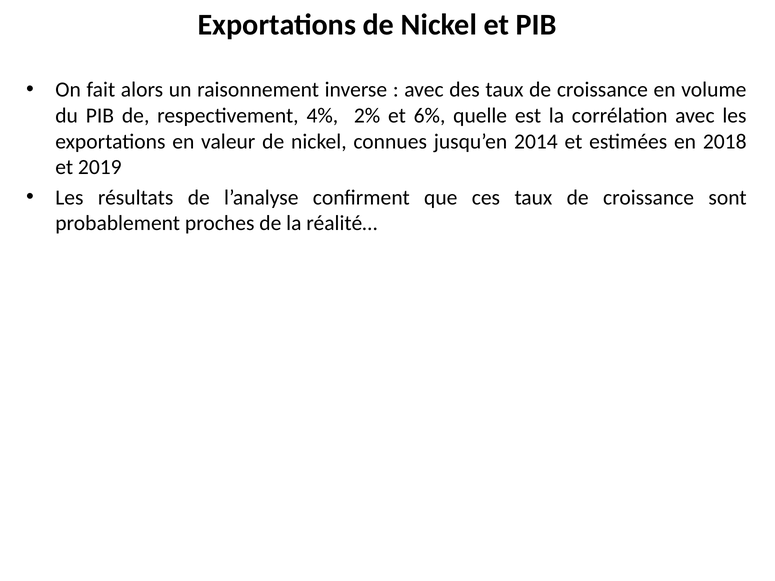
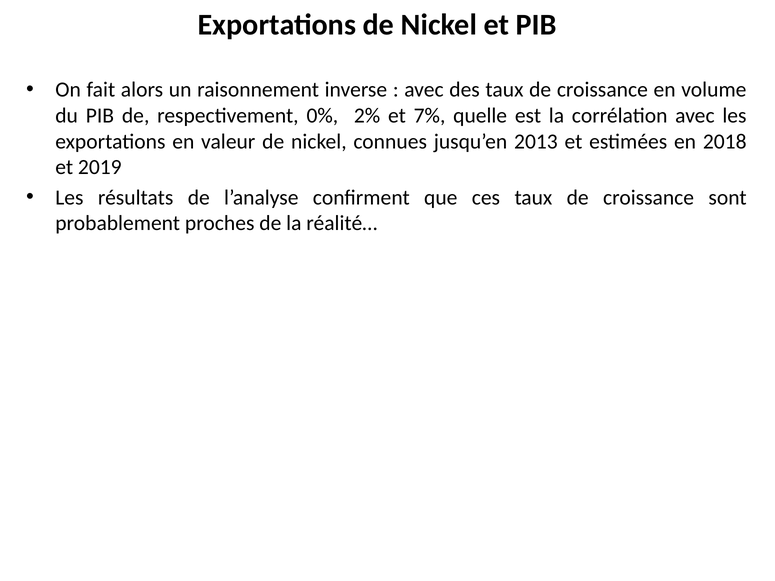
4%: 4% -> 0% (322, 116)
6%: 6% -> 7% (430, 116)
2014: 2014 -> 2013 (536, 142)
